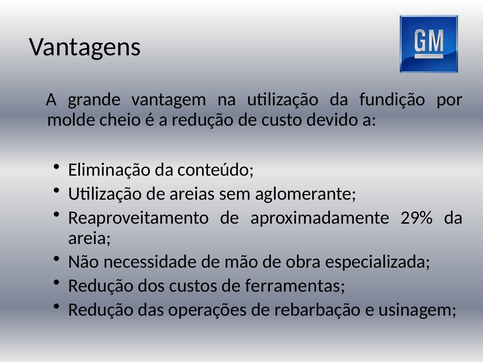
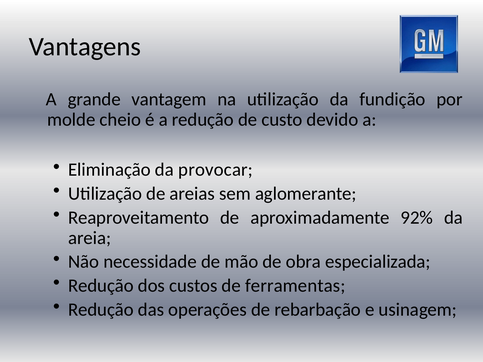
conteúdo: conteúdo -> provocar (216, 170)
29%: 29% -> 92% (417, 218)
